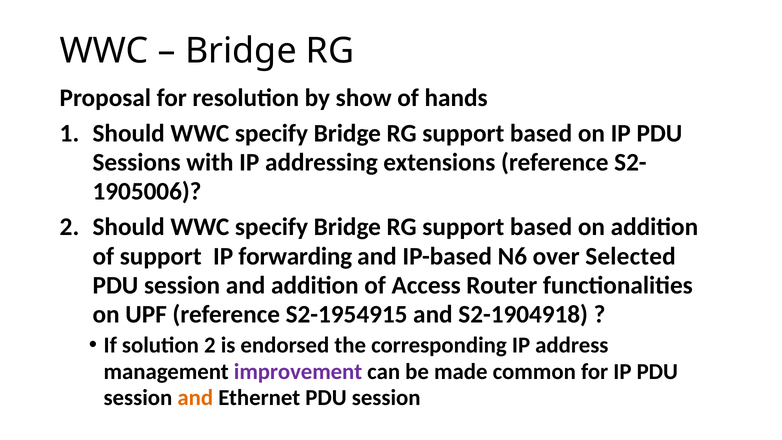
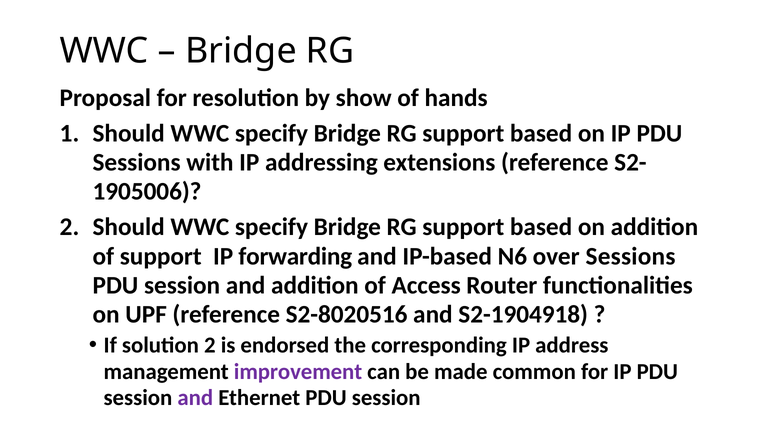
over Selected: Selected -> Sessions (631, 256)
S2-1954915: S2-1954915 -> S2-8020516 (347, 314)
and colour: orange -> purple (195, 398)
